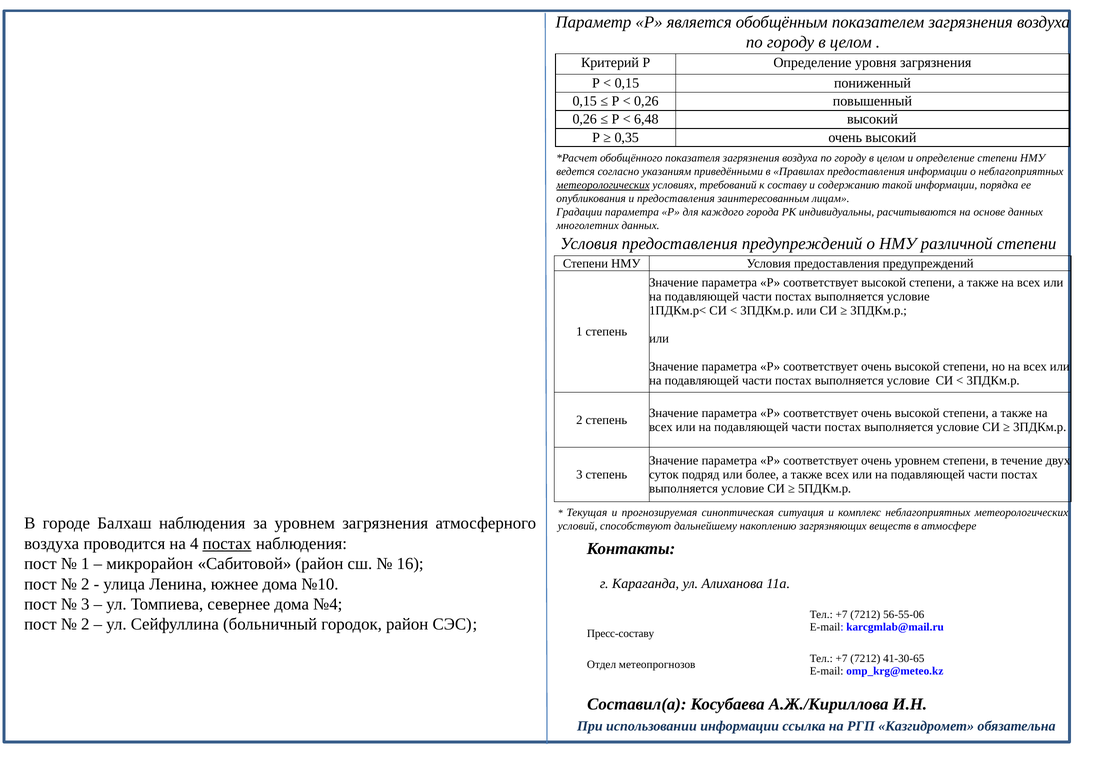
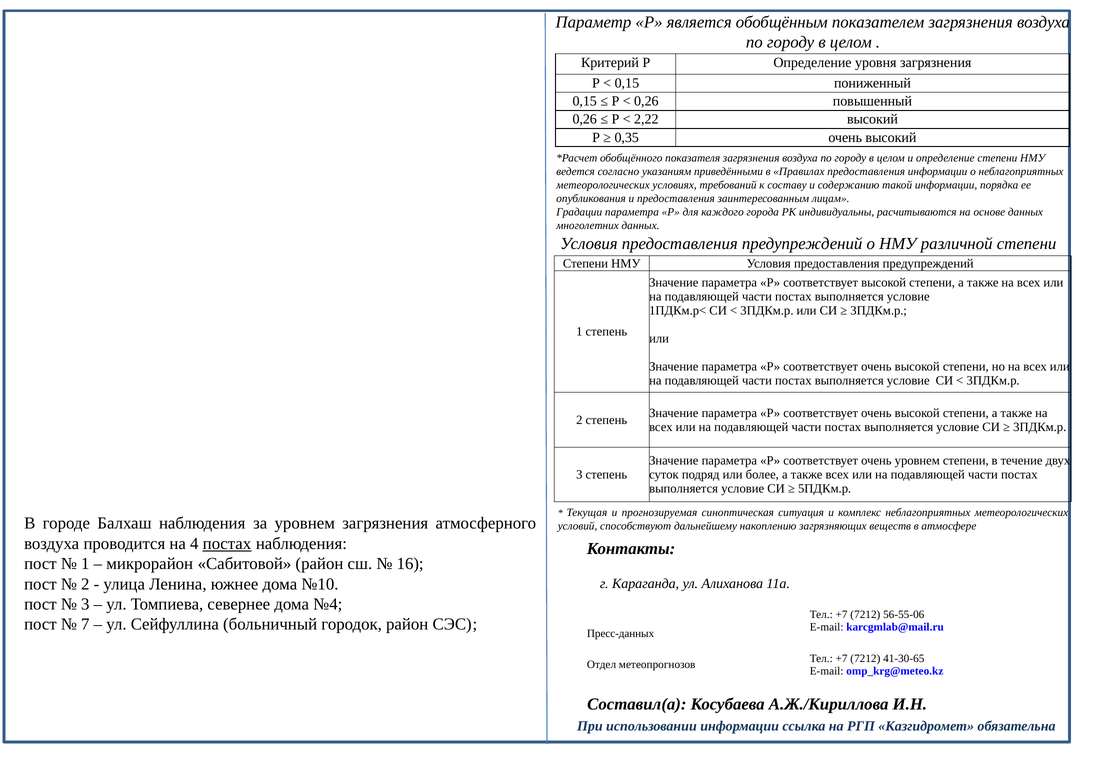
6,48: 6,48 -> 2,22 (646, 119)
метеорологических underline: present -> none (603, 185)
2: 2 -> 7 (85, 625)
Пресс-составу: Пресс-составу -> Пресс-данных (621, 634)
